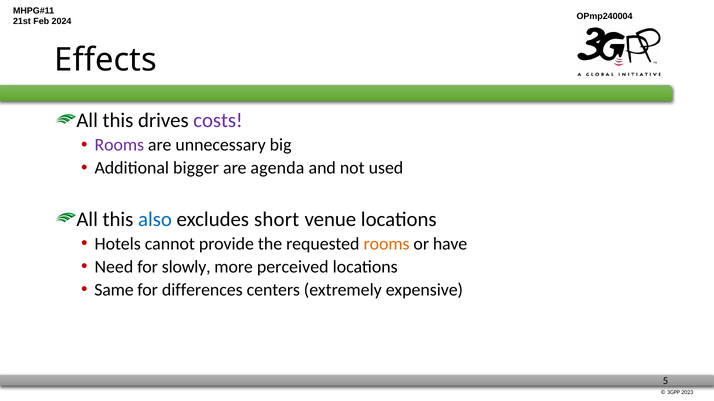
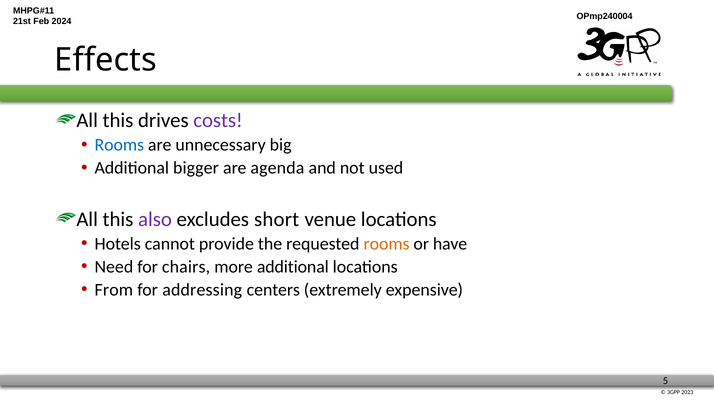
Rooms colour: purple -> blue (119, 145)
also colour: blue -> purple (155, 220)
slowly: slowly -> chairs (186, 267)
more perceived: perceived -> additional (293, 267)
Same: Same -> From (114, 290)
differences: differences -> addressing (202, 290)
